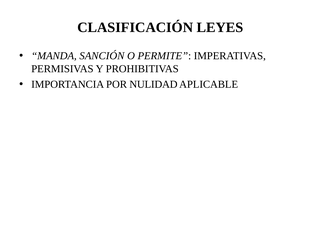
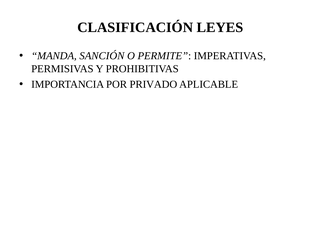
NULIDAD: NULIDAD -> PRIVADO (153, 84)
